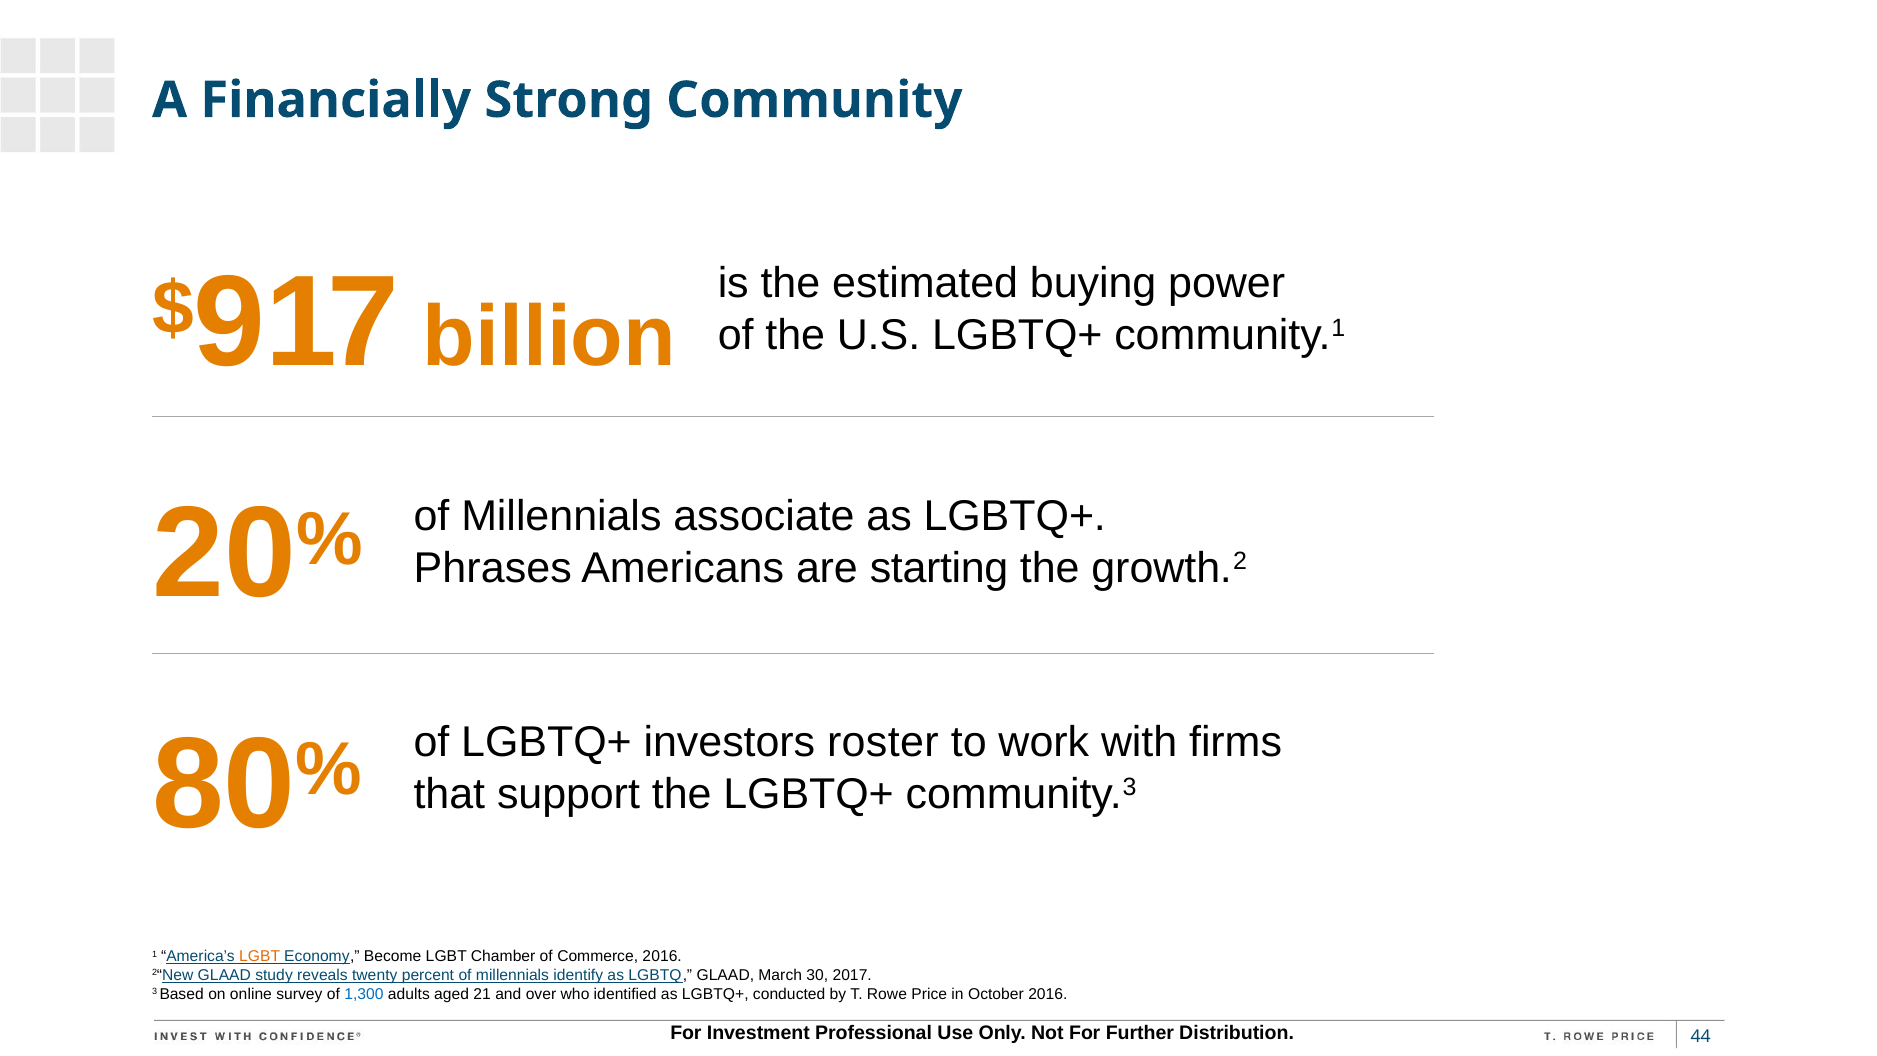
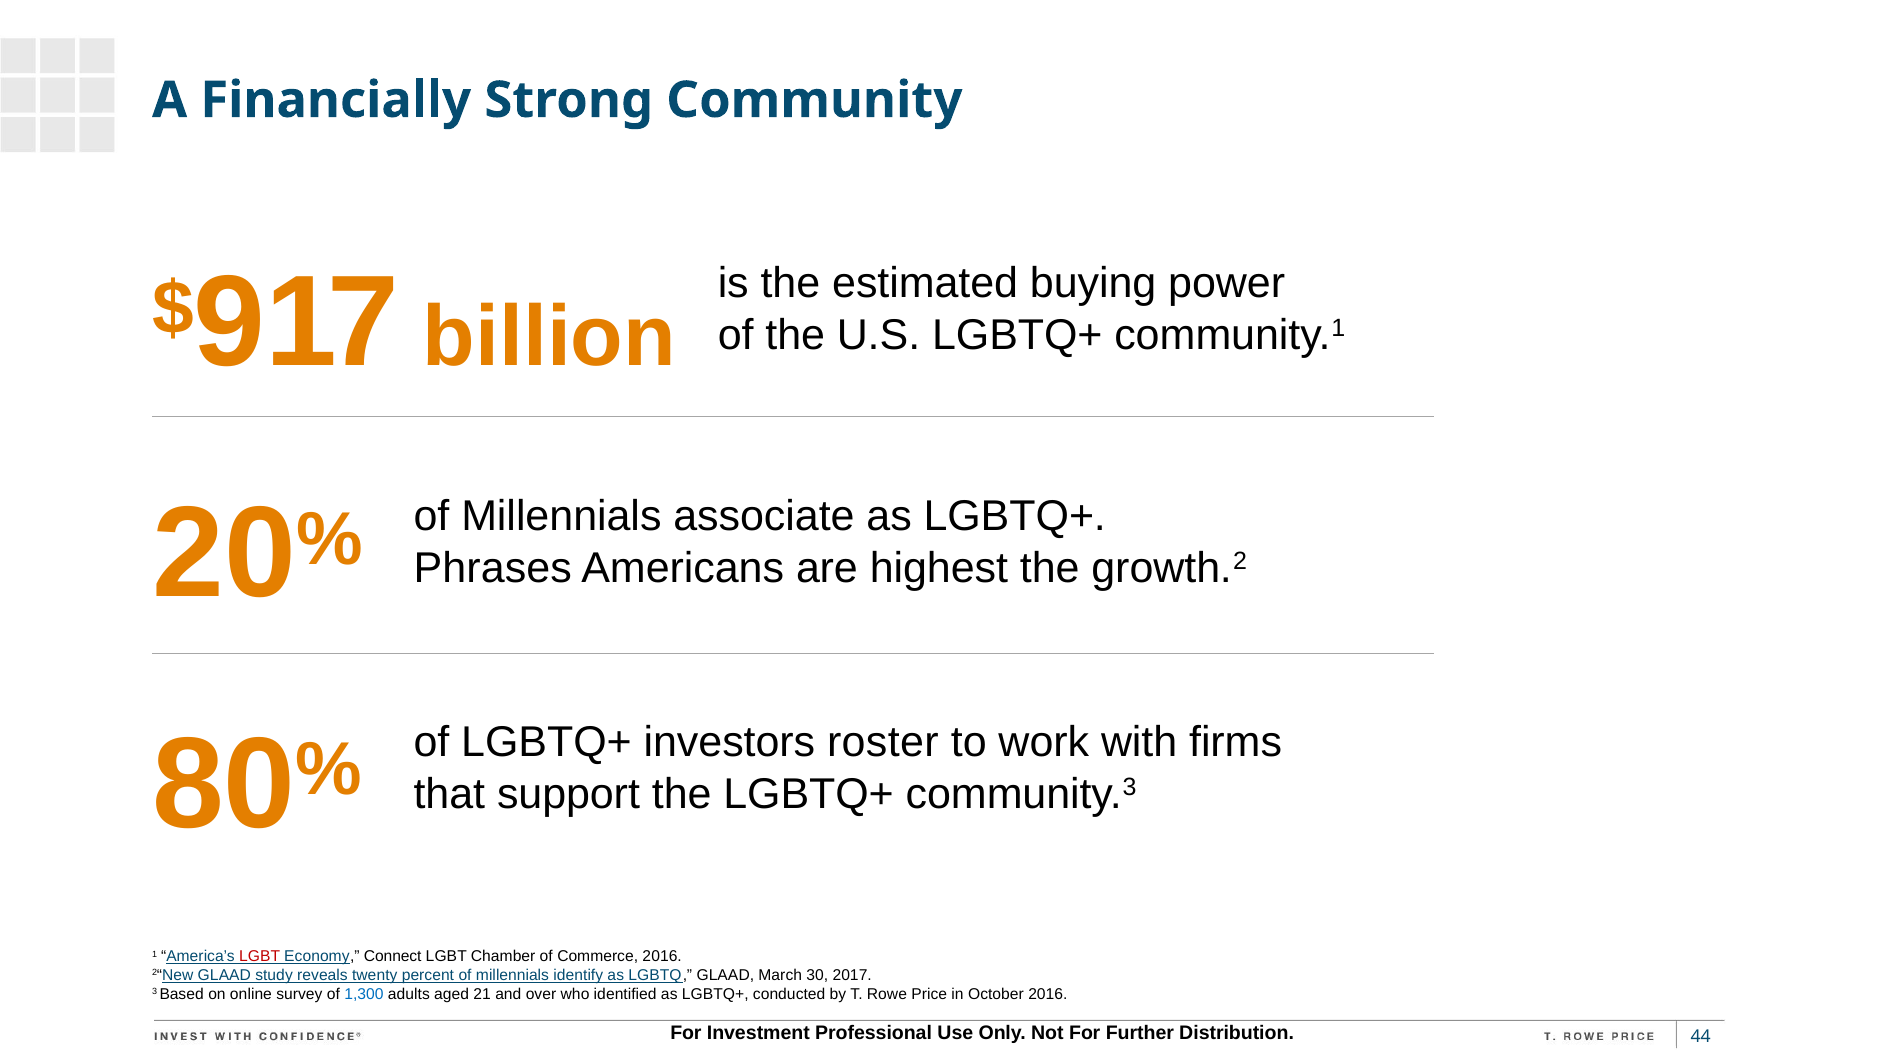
starting: starting -> highest (939, 568)
LGBT colour: orange -> red (260, 957)
Become: Become -> Connect (393, 957)
